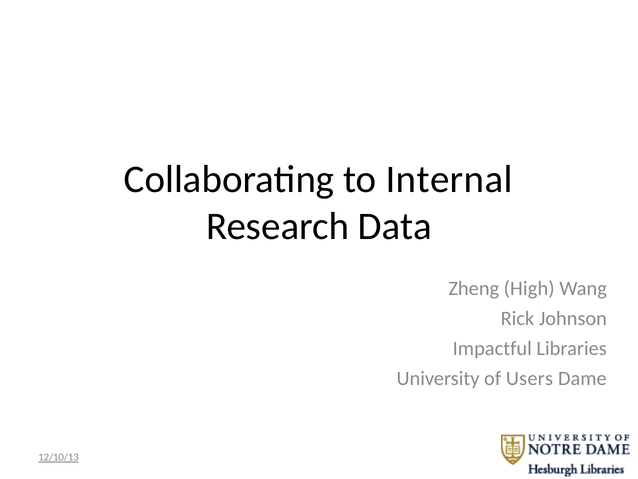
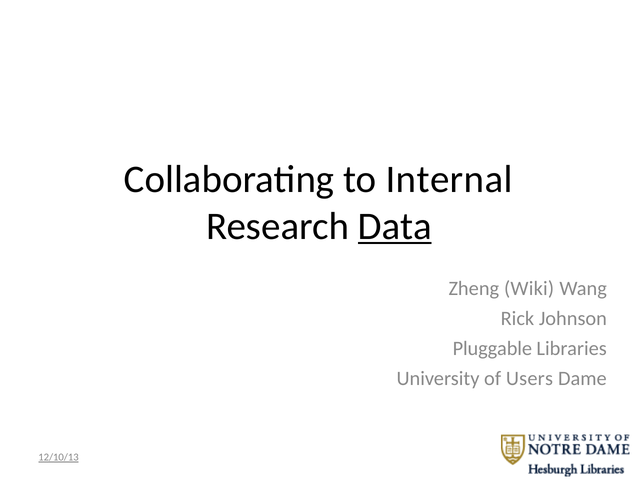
Data underline: none -> present (395, 226)
High: High -> Wiki (529, 288)
Impactful: Impactful -> Pluggable (492, 348)
